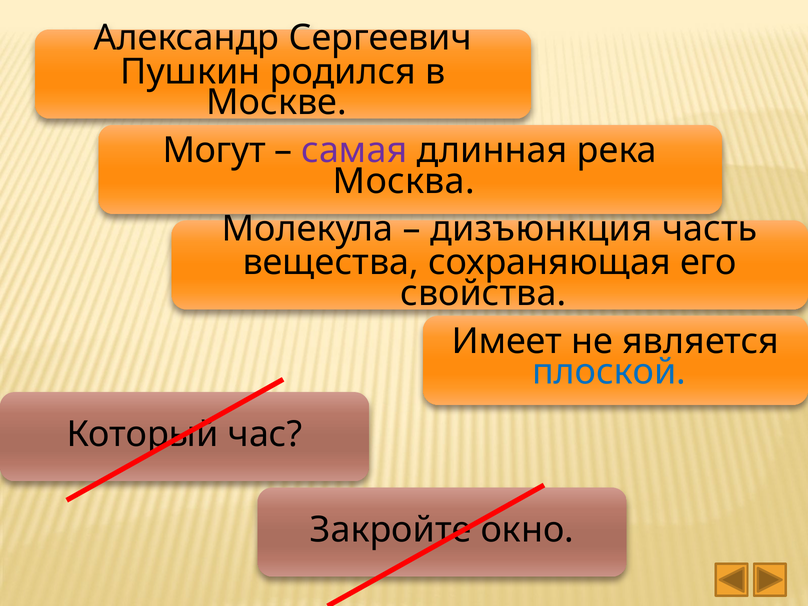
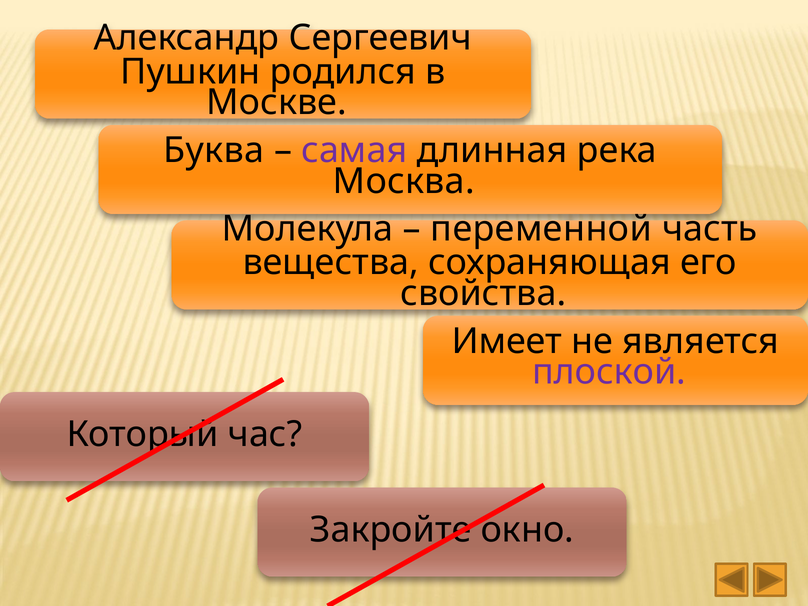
Могут: Могут -> Буква (214, 150)
дизъюнкция: дизъюнкция -> переменной (541, 229)
плоской colour: blue -> purple (609, 372)
